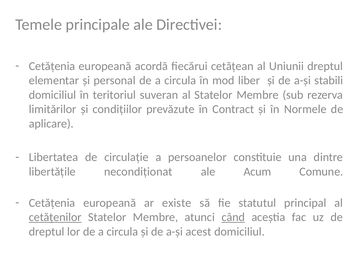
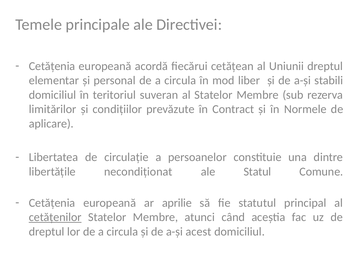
Acum: Acum -> Statul (257, 172)
existe: existe -> aprilie (177, 203)
când underline: present -> none (233, 217)
